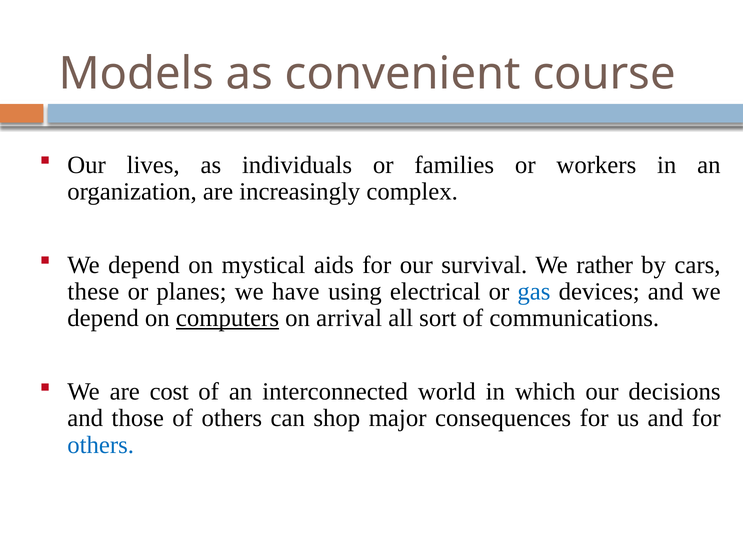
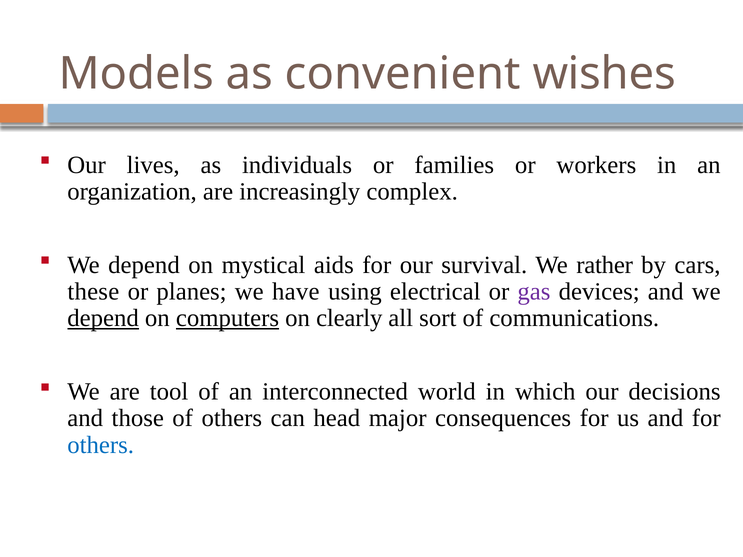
course: course -> wishes (604, 74)
gas colour: blue -> purple (534, 292)
depend underline: none -> present (103, 318)
arrival: arrival -> clearly (349, 318)
cost: cost -> tool (169, 392)
shop: shop -> head (337, 418)
